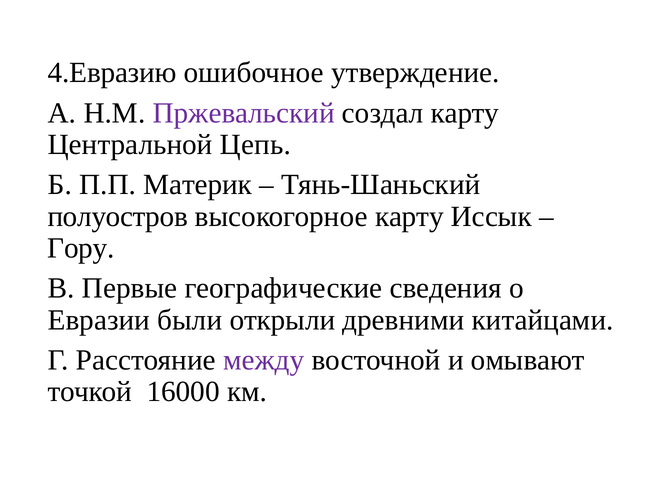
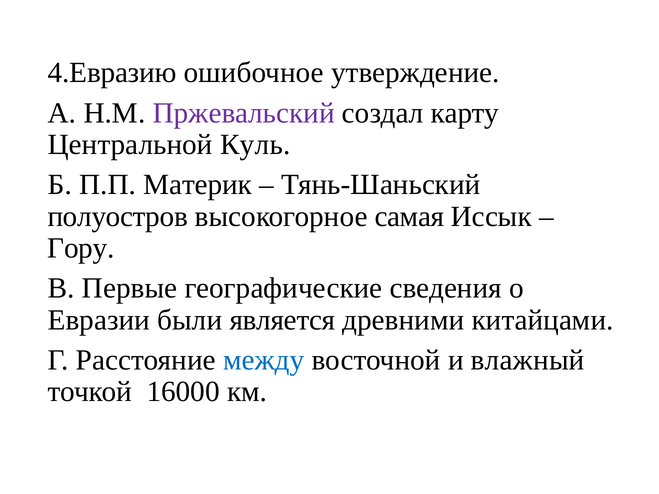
Цепь: Цепь -> Куль (255, 145)
высокогорное карту: карту -> самая (409, 217)
открыли: открыли -> является (282, 320)
между colour: purple -> blue (264, 360)
омывают: омывают -> влажный (528, 360)
